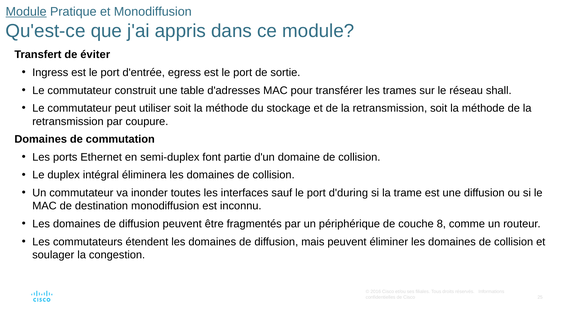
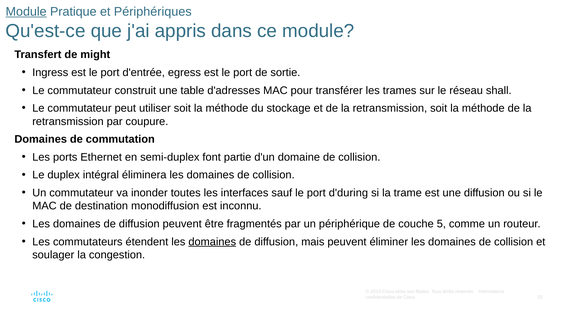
et Monodiffusion: Monodiffusion -> Périphériques (153, 12)
éviter: éviter -> might (95, 55)
8: 8 -> 5 (441, 224)
domaines underline: none -> present (212, 242)
